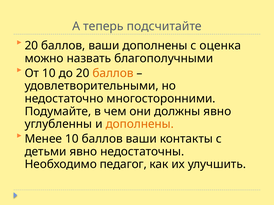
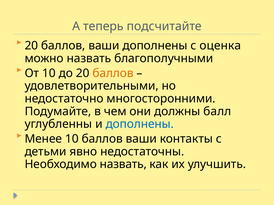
должны явно: явно -> балл (217, 112)
дополнены colour: orange -> blue (140, 124)
Необходимо педагог: педагог -> назвать (123, 165)
